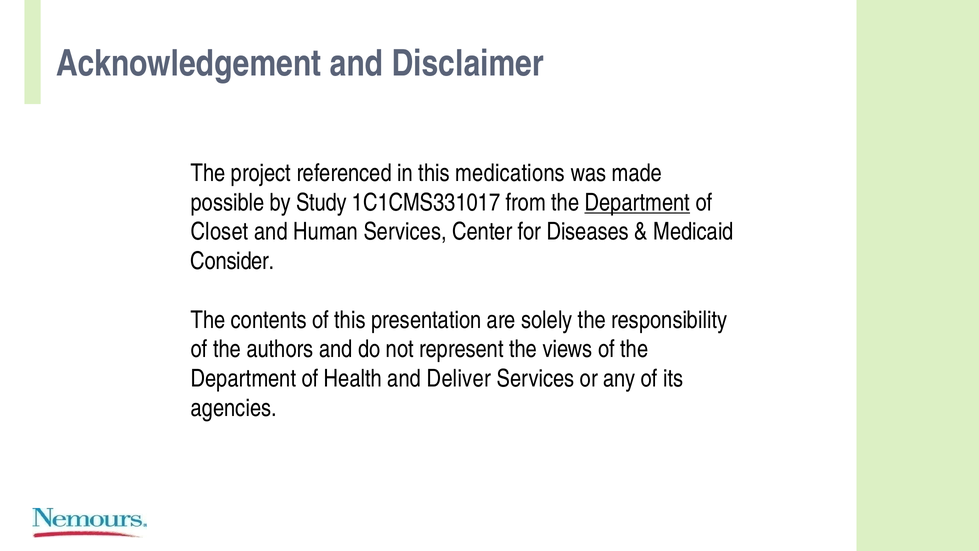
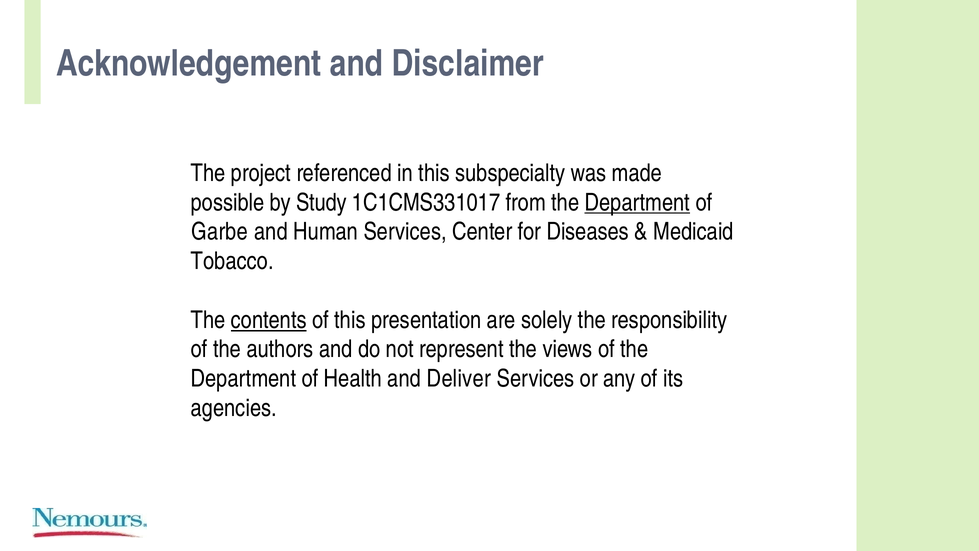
medications: medications -> subspecialty (510, 173)
Closet: Closet -> Garbe (220, 232)
Consider: Consider -> Tobacco (232, 261)
contents underline: none -> present (269, 320)
